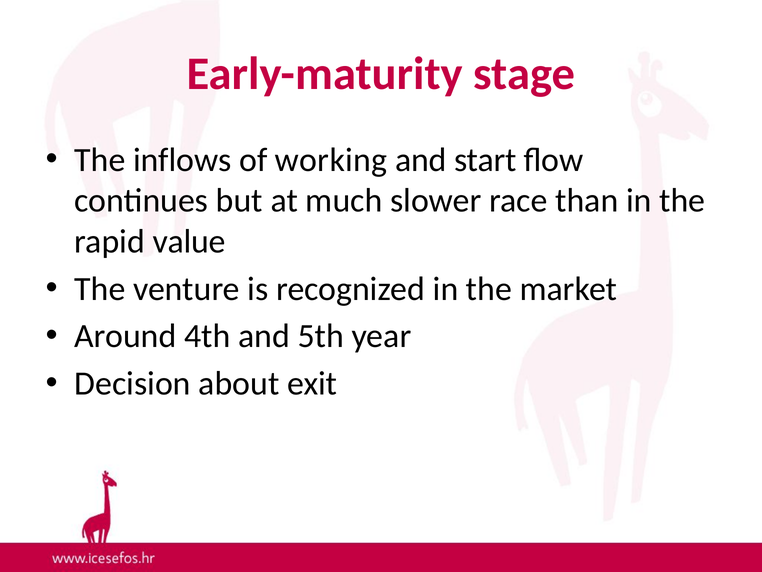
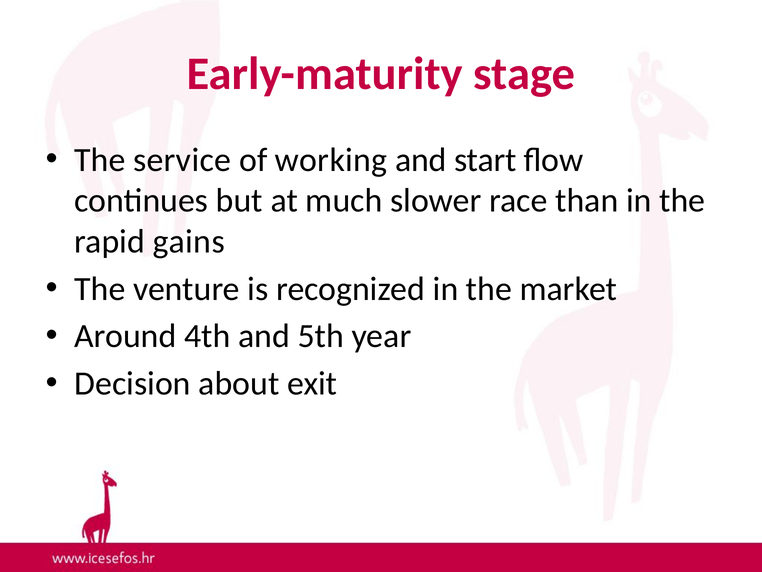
inflows: inflows -> service (182, 160)
value: value -> gains (189, 241)
